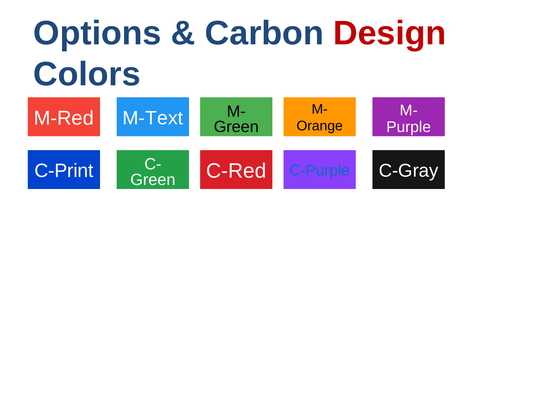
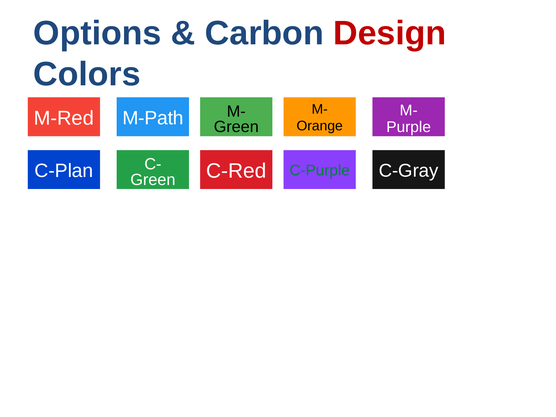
M-Text: M-Text -> M-Path (153, 118)
C-Print: C-Print -> C-Plan (64, 171)
C-Purple colour: blue -> green (320, 171)
